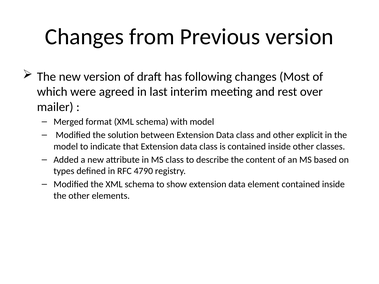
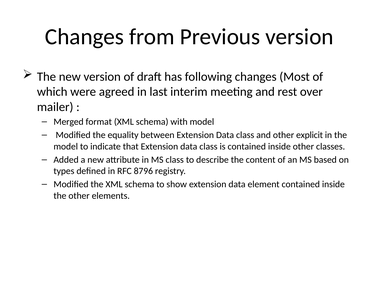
solution: solution -> equality (123, 135)
4790: 4790 -> 8796 (143, 171)
